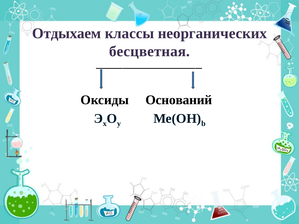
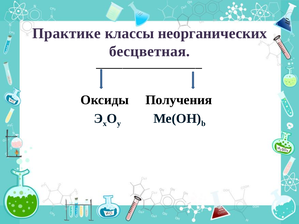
Отдыхаем: Отдыхаем -> Практике (67, 33)
Оснований: Оснований -> Получения (179, 100)
